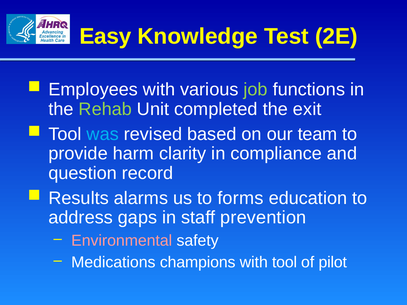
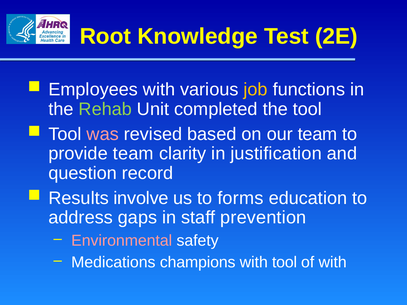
Easy: Easy -> Root (105, 37)
job colour: light green -> yellow (256, 90)
the exit: exit -> tool (307, 109)
was colour: light blue -> pink (103, 134)
provide harm: harm -> team (133, 154)
compliance: compliance -> justification (276, 154)
alarms: alarms -> involve (141, 198)
of pilot: pilot -> with (333, 263)
